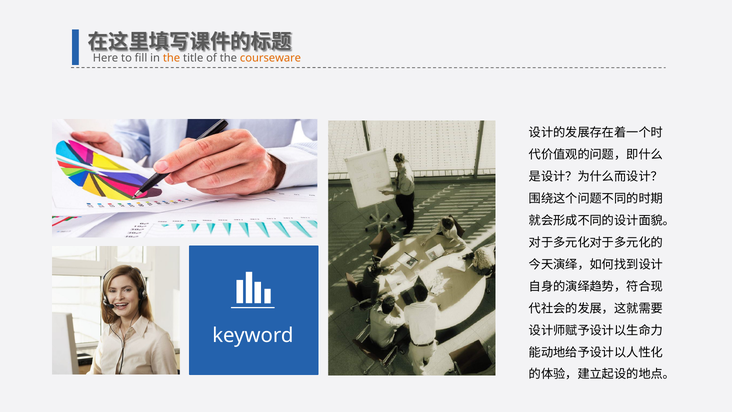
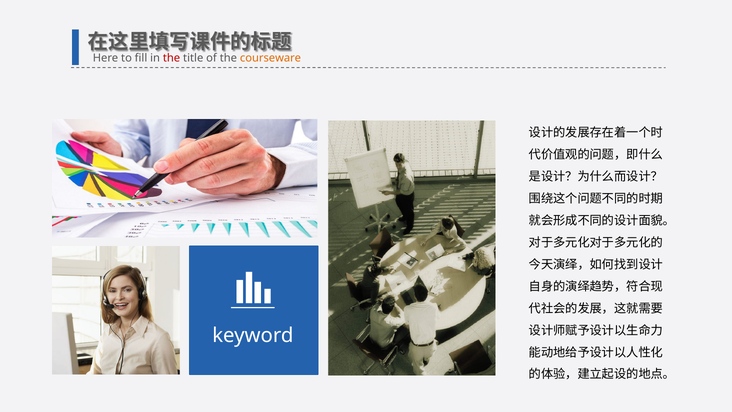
the colour: orange -> red (172, 58)
